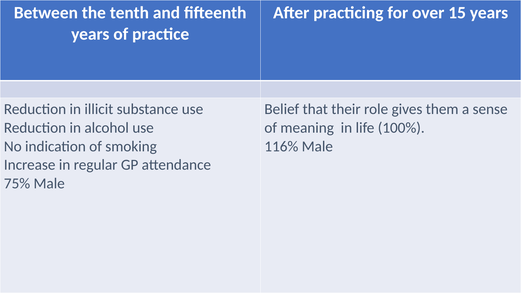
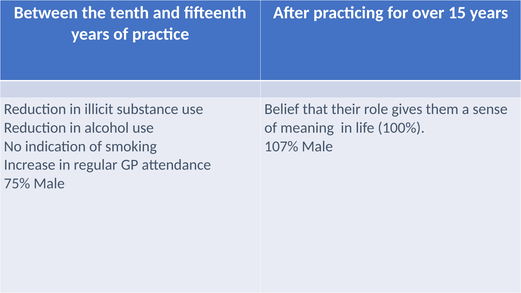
116%: 116% -> 107% (281, 146)
